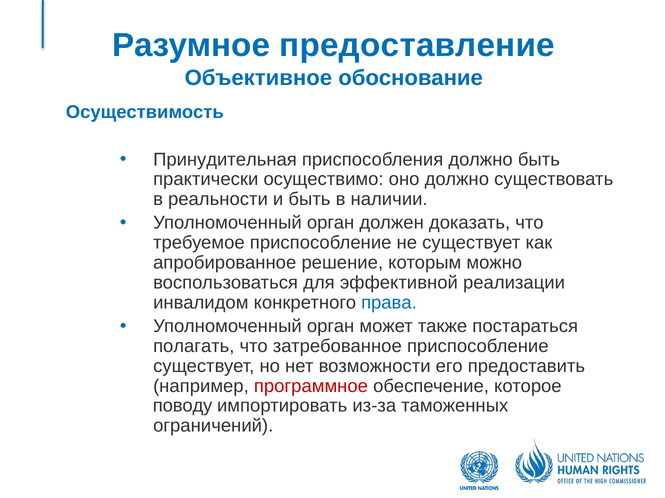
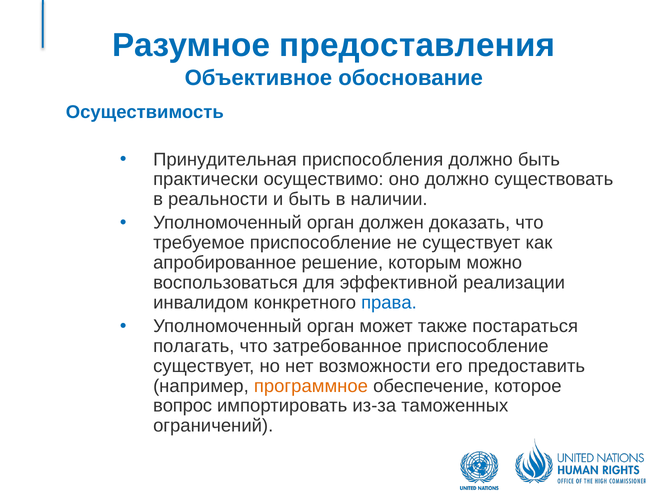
предоставление: предоставление -> предоставления (417, 46)
программное colour: red -> orange (311, 387)
поводу: поводу -> вопрос (183, 406)
